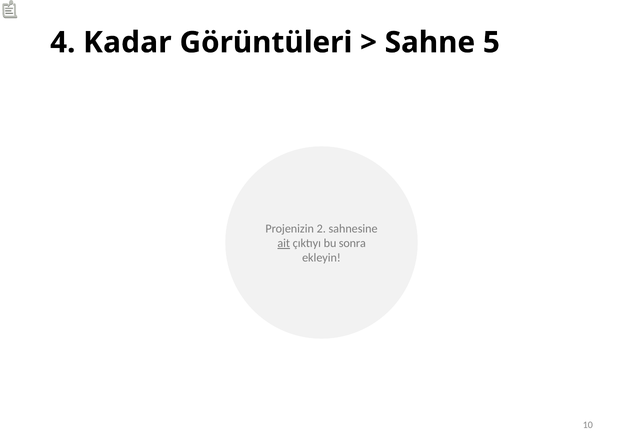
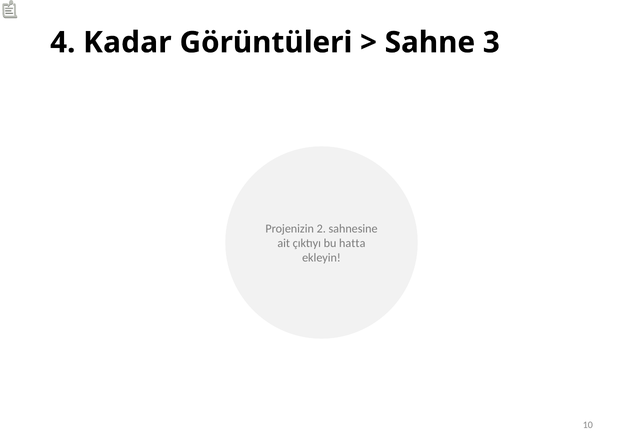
5: 5 -> 3 (491, 43)
ait underline: present -> none (284, 243)
sonra: sonra -> hatta (352, 243)
